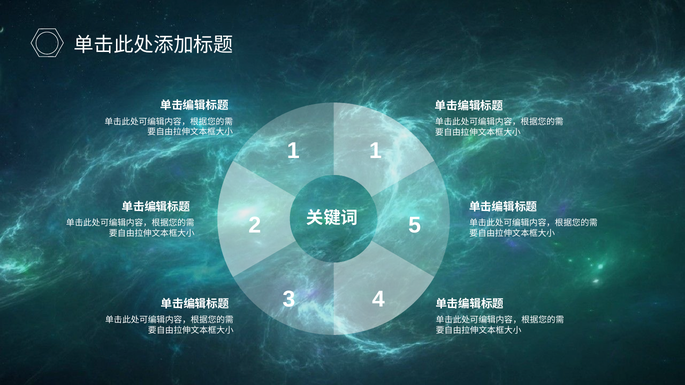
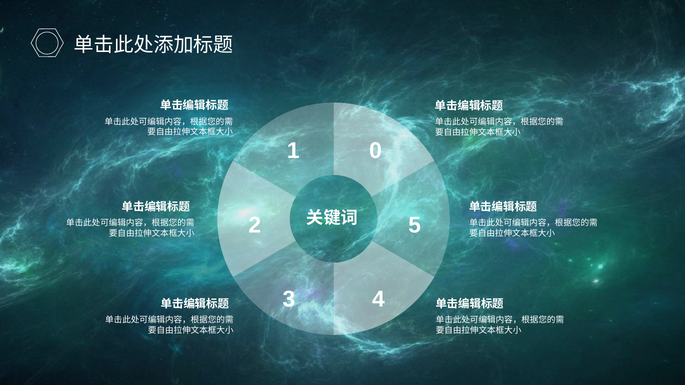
1 1: 1 -> 0 (376, 151)
